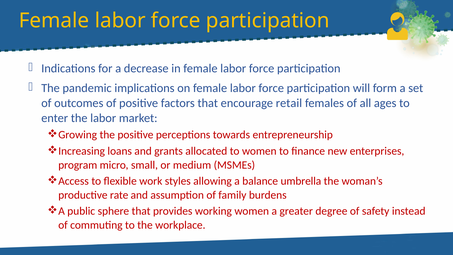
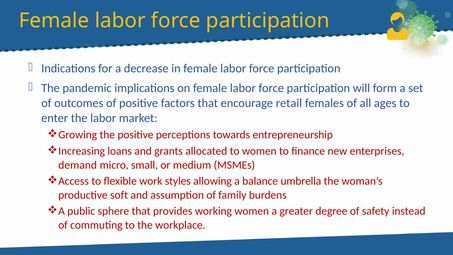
program: program -> demand (78, 165)
rate: rate -> soft (119, 195)
